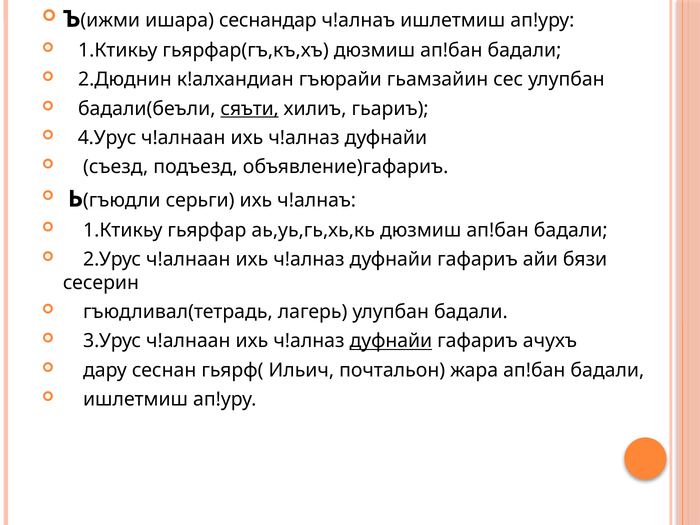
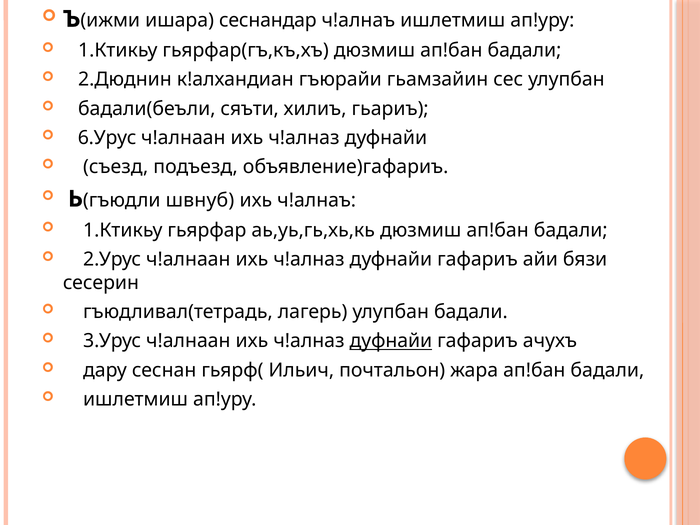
сяъти underline: present -> none (250, 109)
4.Урус: 4.Урус -> 6.Урус (107, 138)
серьги: серьги -> швнуб (200, 200)
